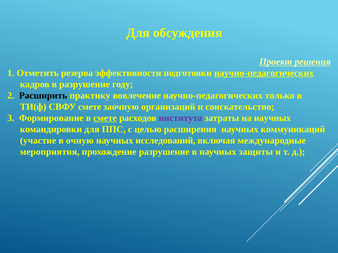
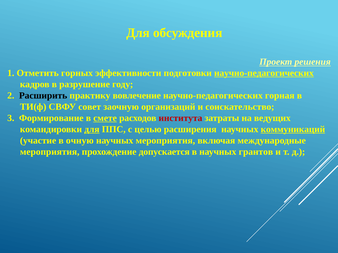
резерва: резерва -> горных (77, 73)
только: только -> горная (280, 96)
СВФУ смете: смете -> совет (90, 107)
института colour: purple -> red (180, 118)
на научных: научных -> ведущих (272, 118)
для underline: none -> present (92, 130)
коммуникаций underline: none -> present (293, 130)
научных исследований: исследований -> мероприятия (165, 141)
прохождение разрушение: разрушение -> допускается (164, 152)
защиты: защиты -> грантов (256, 152)
